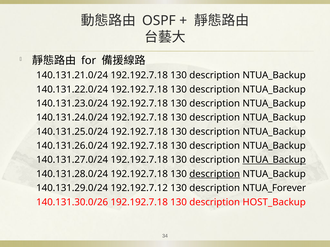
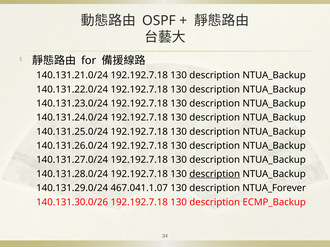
NTUA_Backup underline: present -> none (274, 160)
192.192.7.12: 192.192.7.12 -> 467.041.1.07 (139, 188)
HOST_Backup: HOST_Backup -> ECMP_Backup (274, 203)
